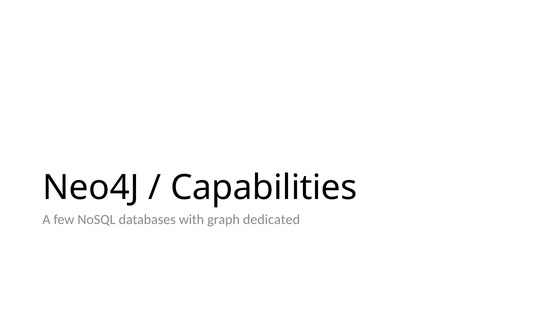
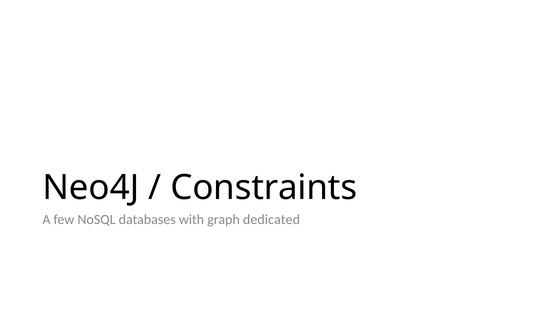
Capabilities: Capabilities -> Constraints (264, 188)
